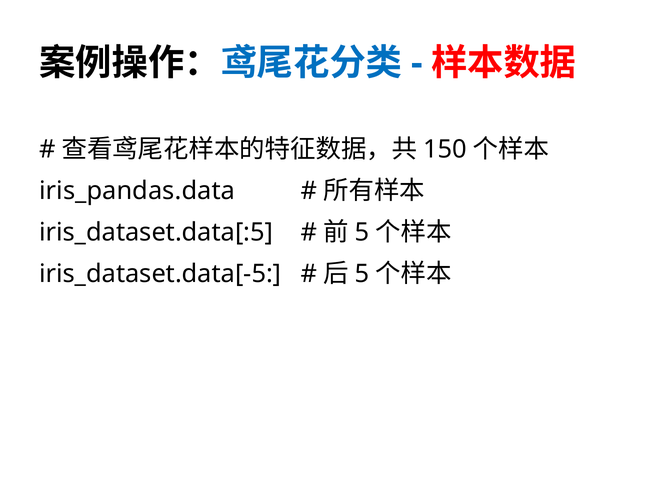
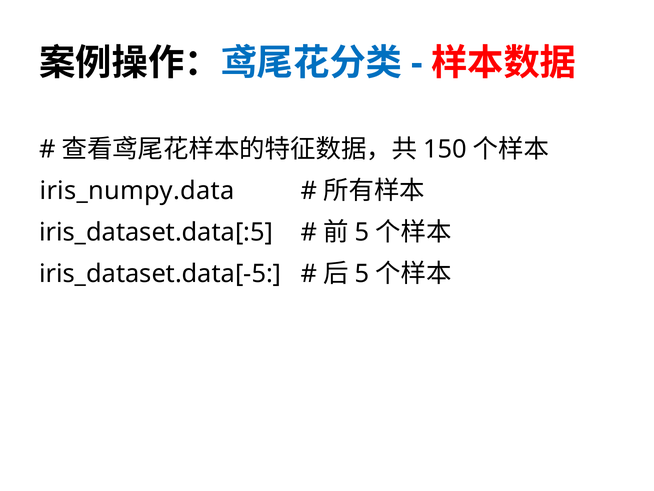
iris_pandas.data: iris_pandas.data -> iris_numpy.data (137, 190)
